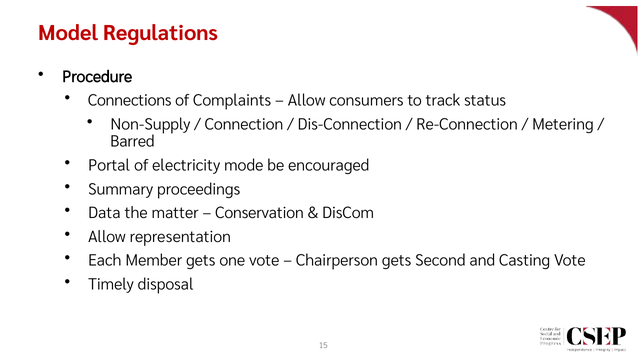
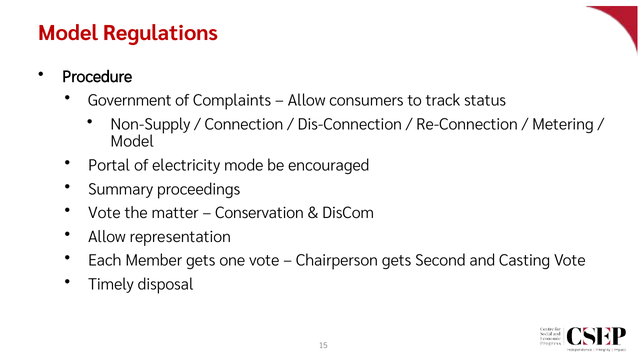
Connections: Connections -> Government (130, 101)
Barred: Barred -> Model (132, 142)
Data: Data -> Vote (104, 213)
